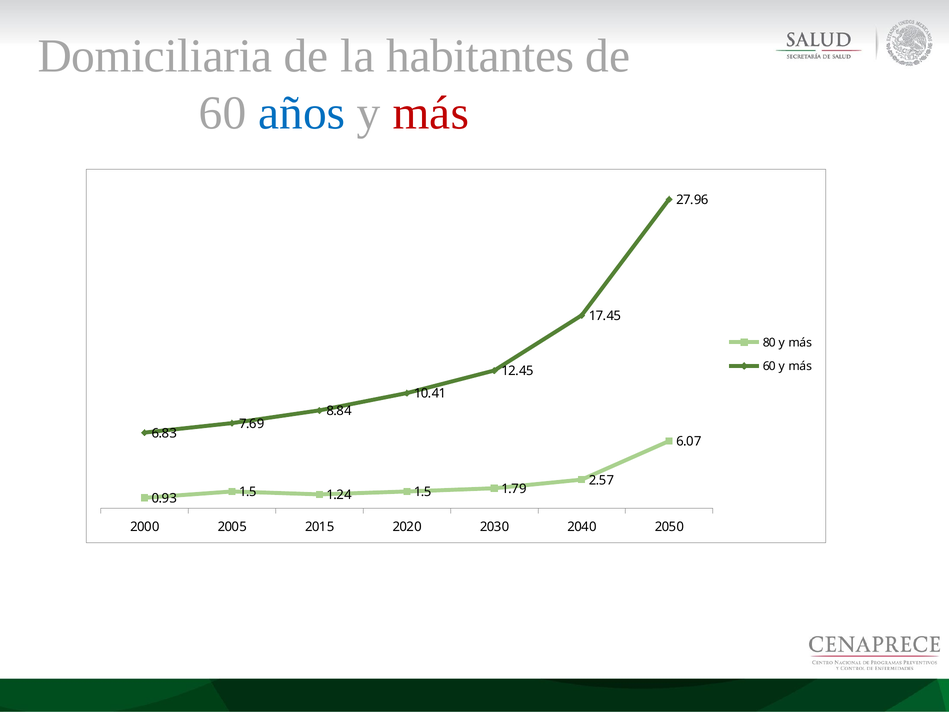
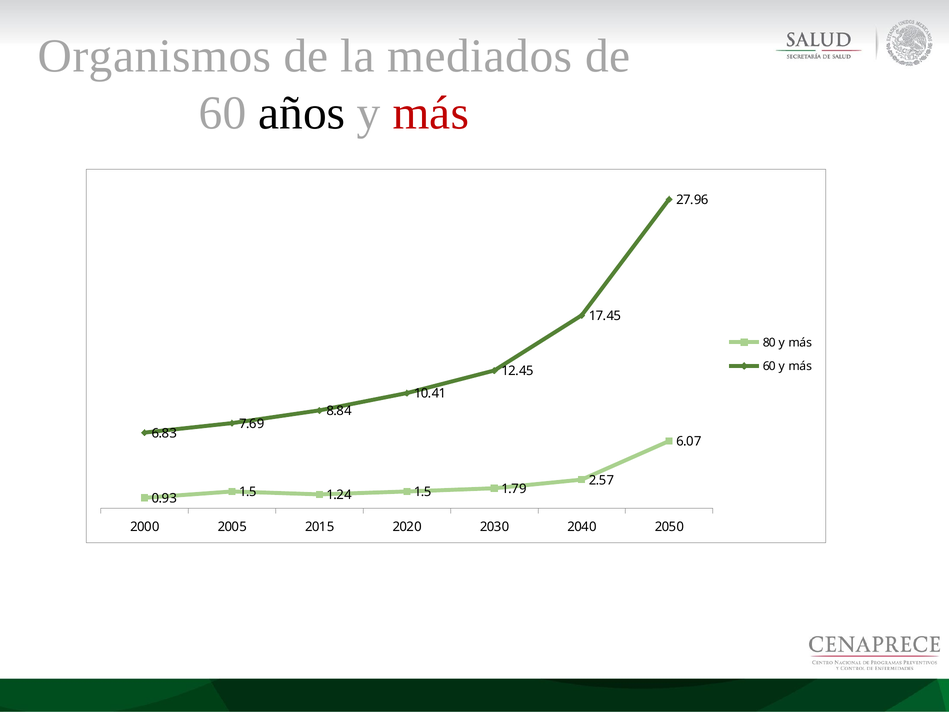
Domiciliaria: Domiciliaria -> Organismos (155, 56)
habitantes: habitantes -> mediados (480, 56)
años colour: blue -> black (302, 113)
